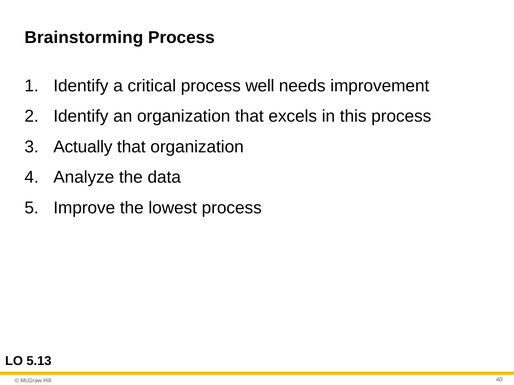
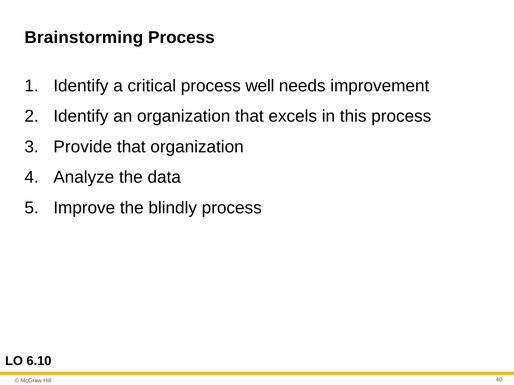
Actually: Actually -> Provide (83, 147)
lowest: lowest -> blindly (173, 208)
5.13: 5.13 -> 6.10 (39, 361)
